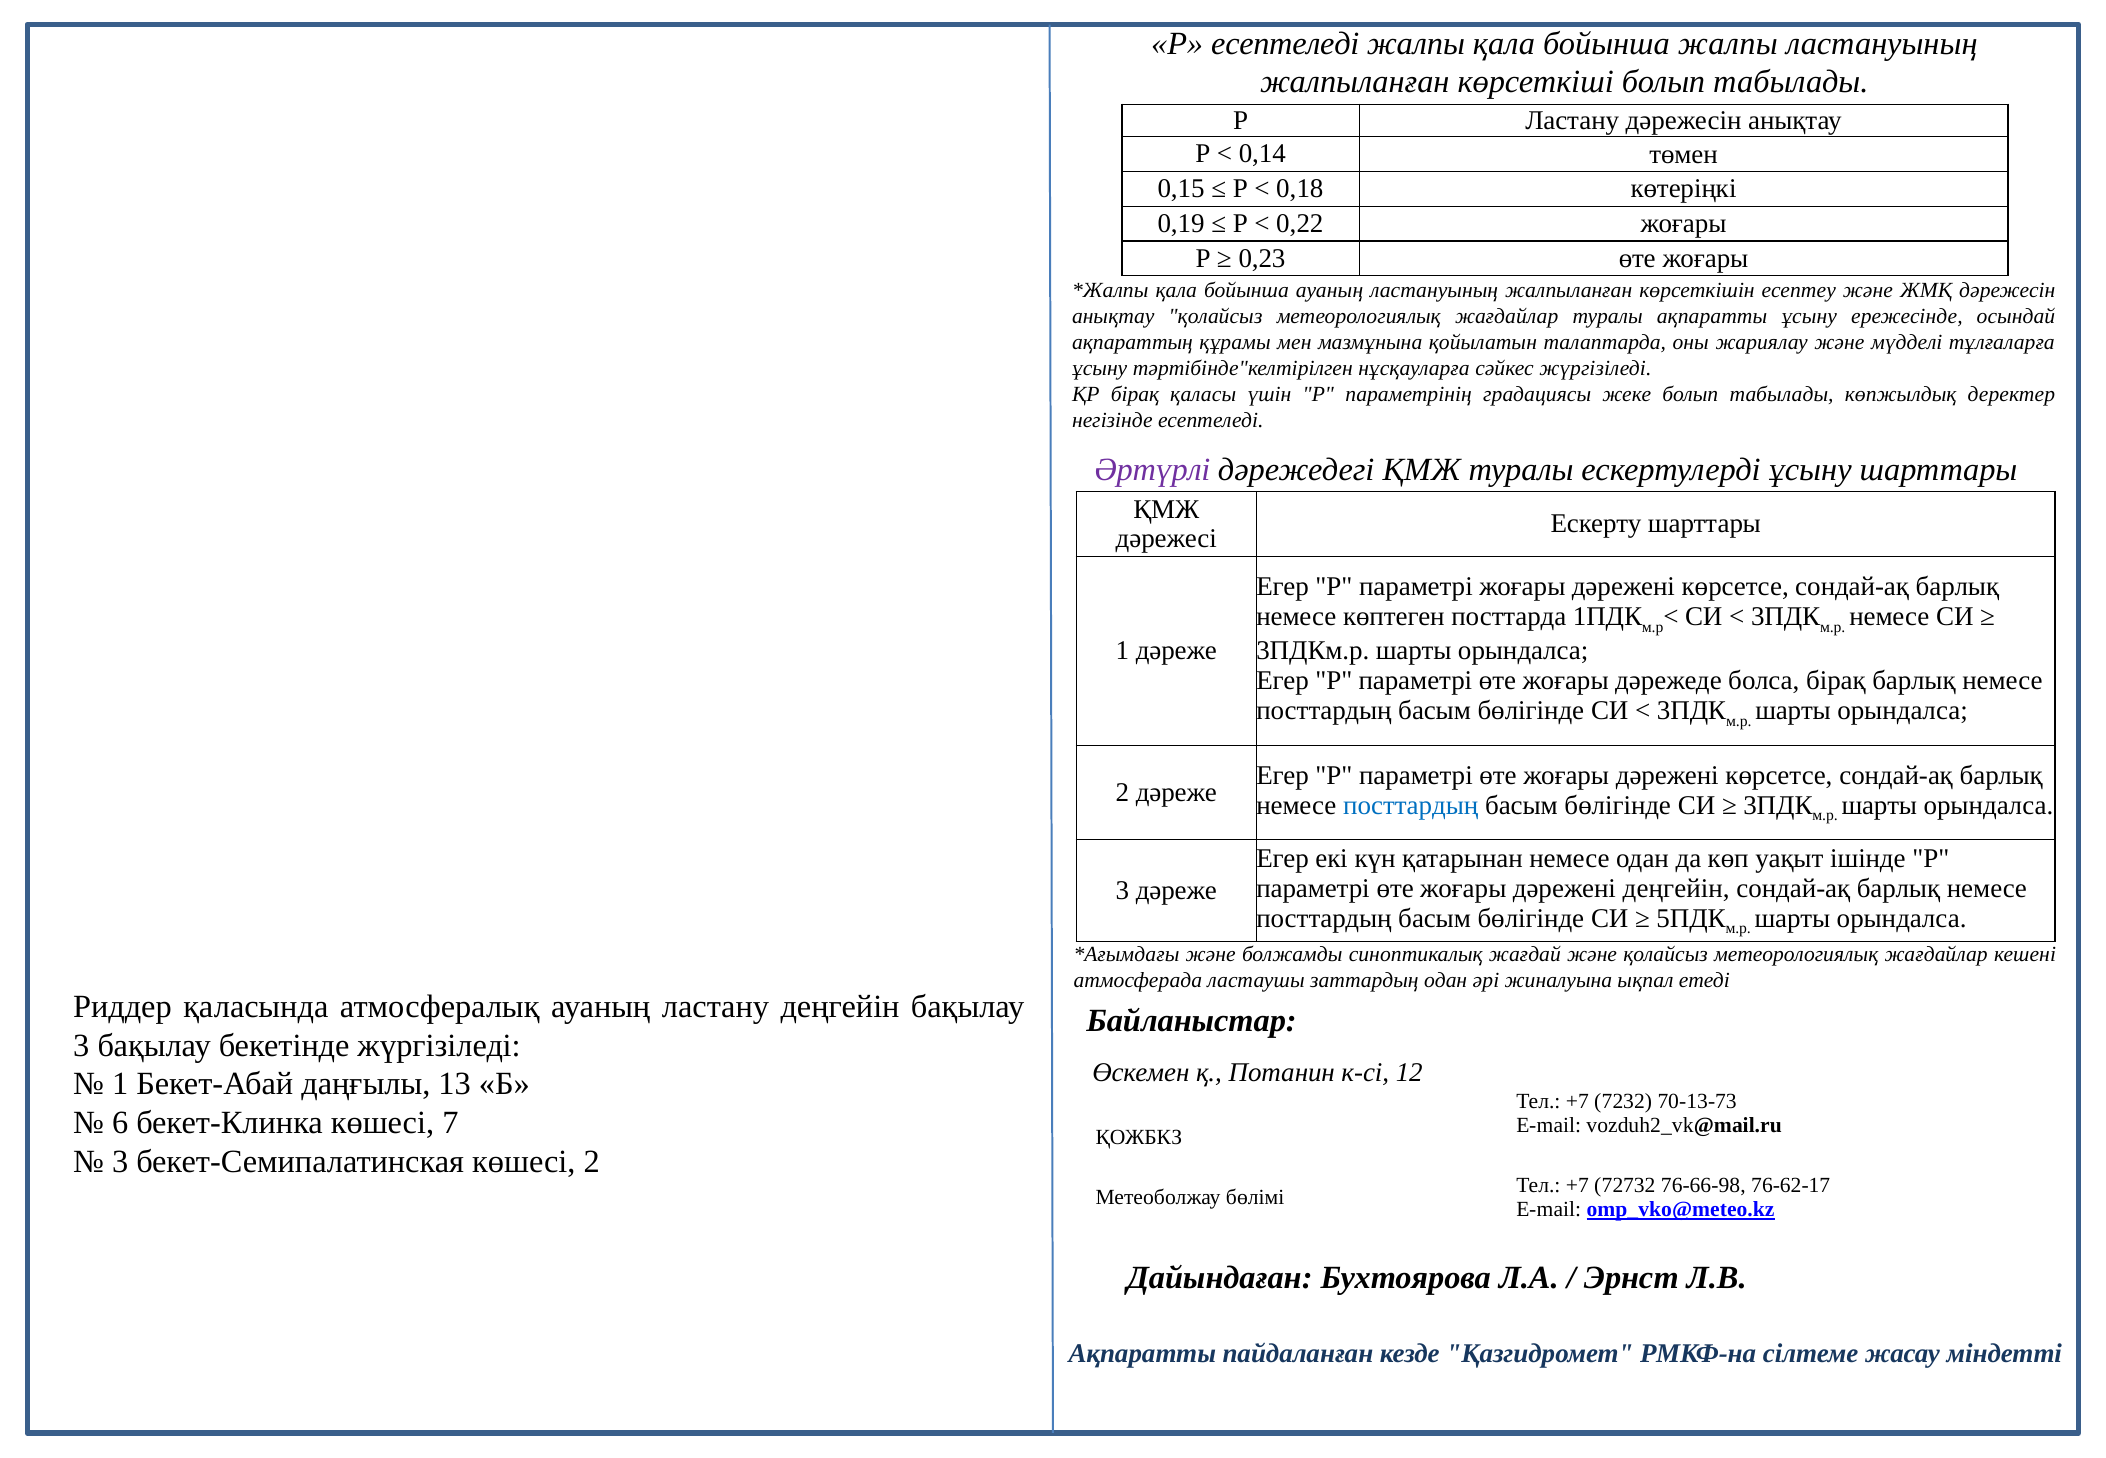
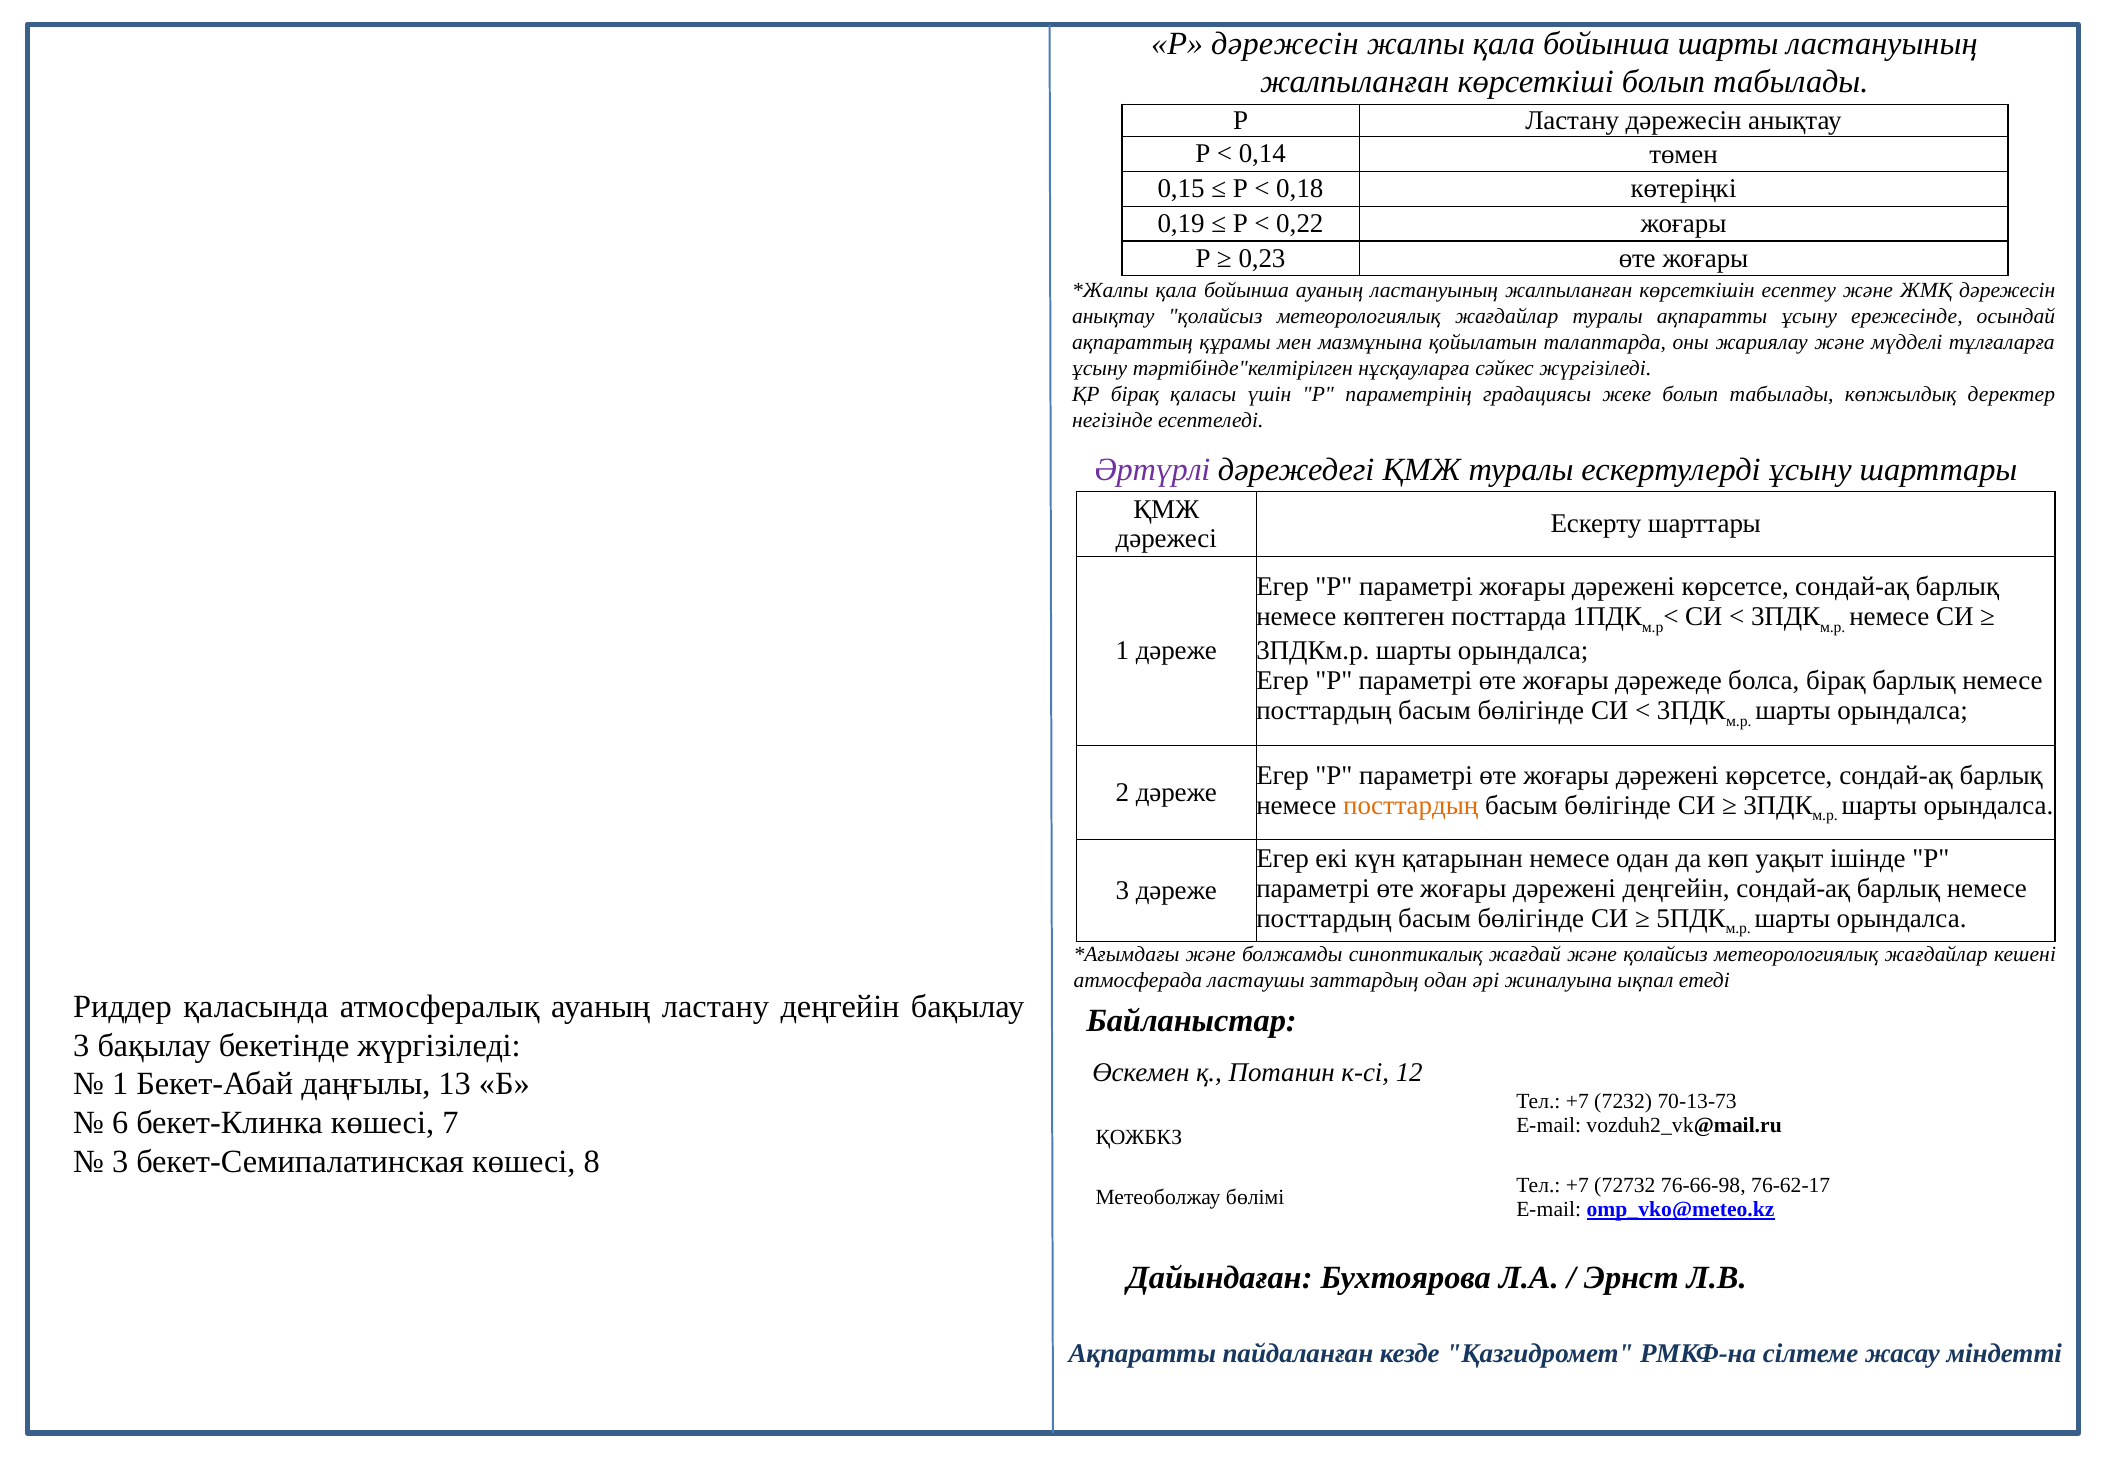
Р есептеледі: есептеледі -> дәрежесін (1285, 43)
бойынша жалпы: жалпы -> шарты (1728, 43)
посттардың colour: blue -> orange (1411, 805)
көшесі 2: 2 -> 8 (592, 1162)
